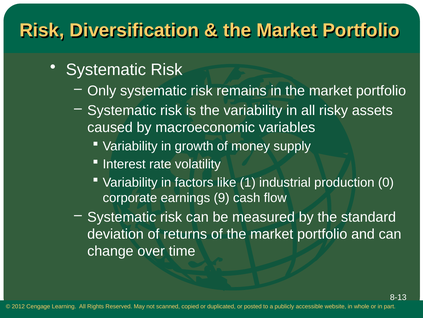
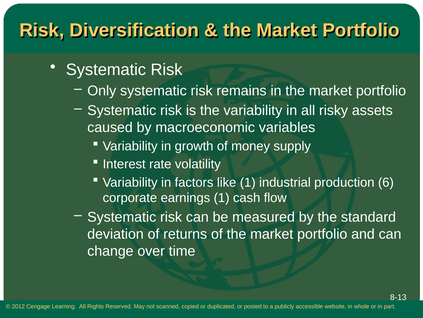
0: 0 -> 6 (386, 182)
earnings 9: 9 -> 1 (222, 198)
